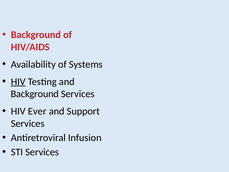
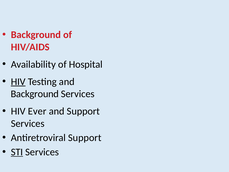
Systems: Systems -> Hospital (86, 64)
Antiretroviral Infusion: Infusion -> Support (85, 138)
STI underline: none -> present (17, 152)
